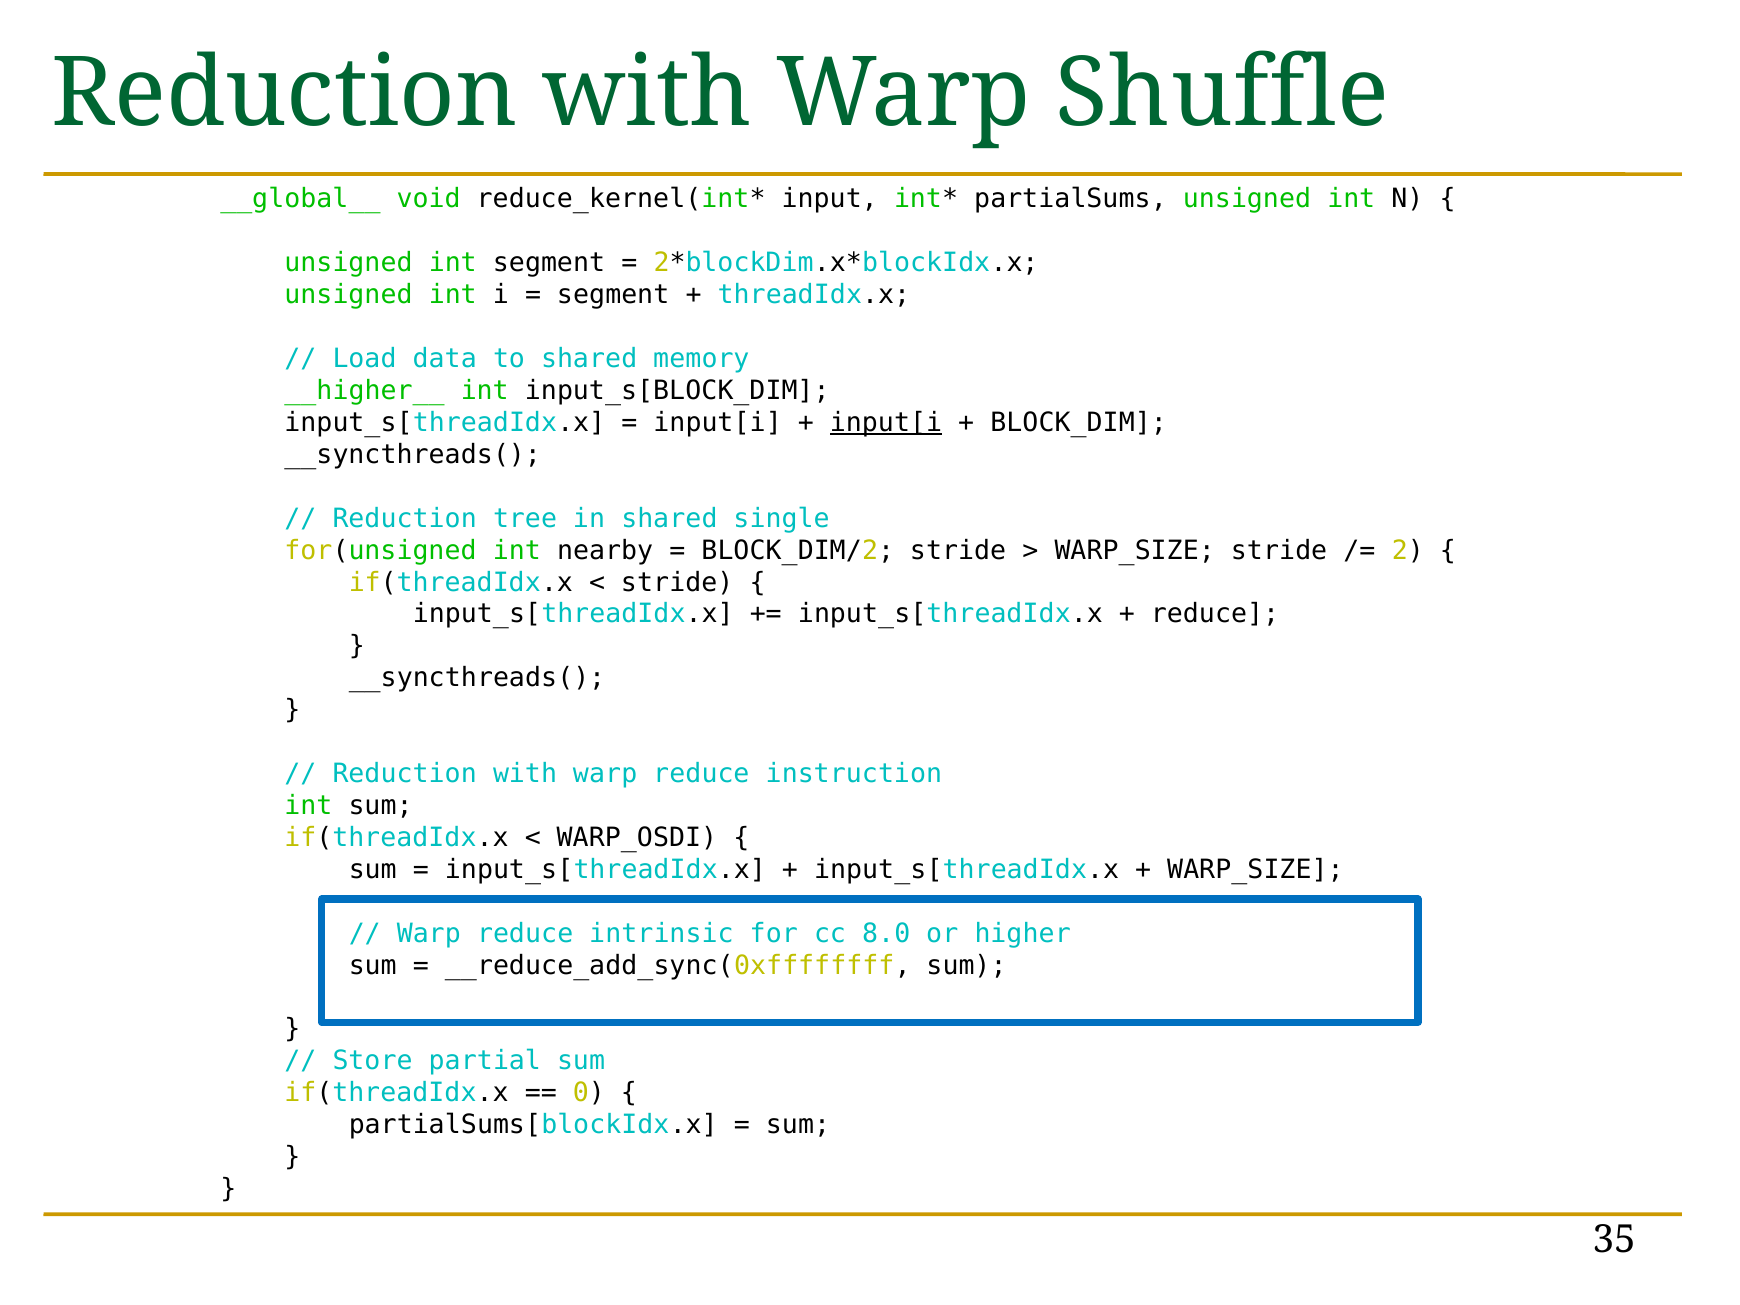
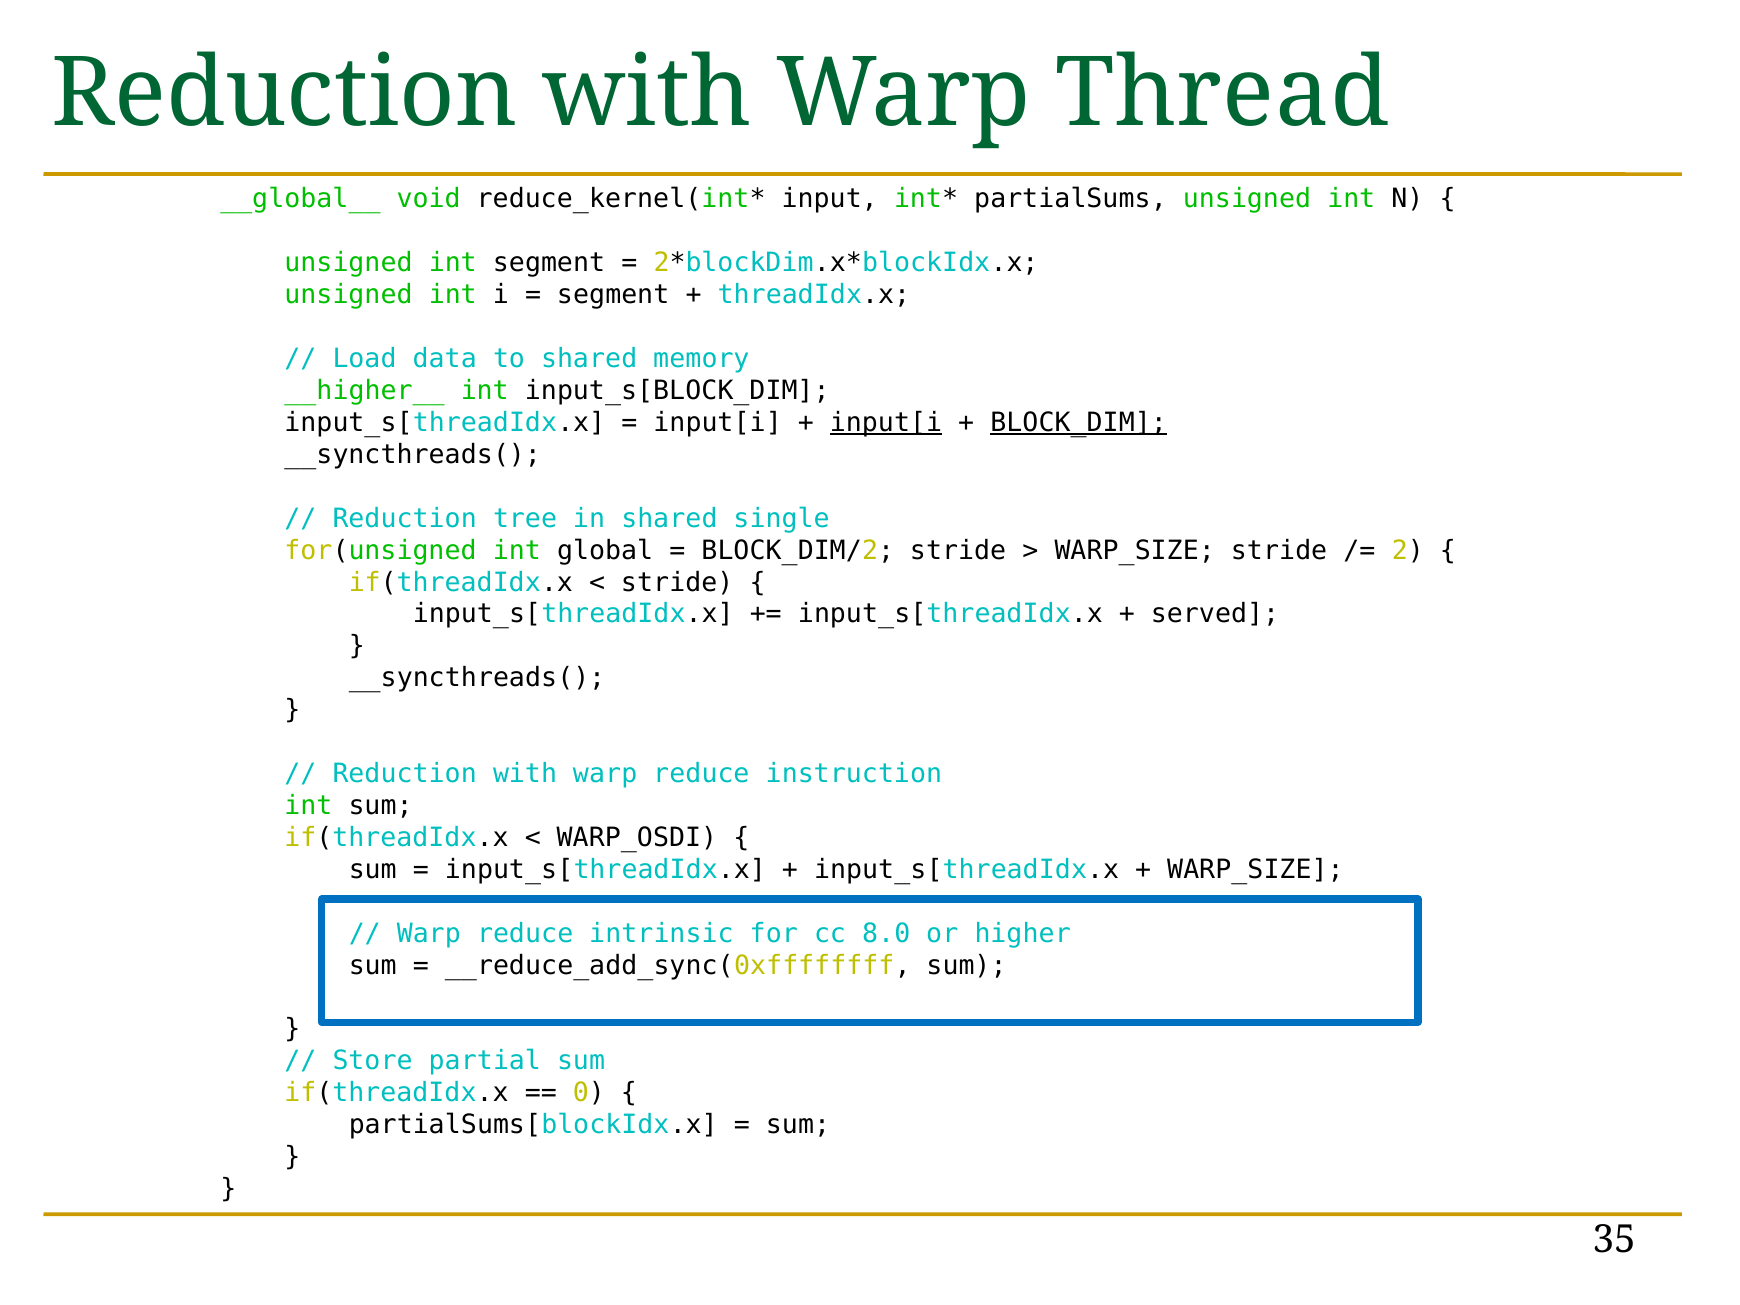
Shuffle: Shuffle -> Thread (1222, 93)
BLOCK_DIM underline: none -> present (1079, 423)
nearby: nearby -> global (605, 550)
reduce: reduce -> served (1215, 614)
